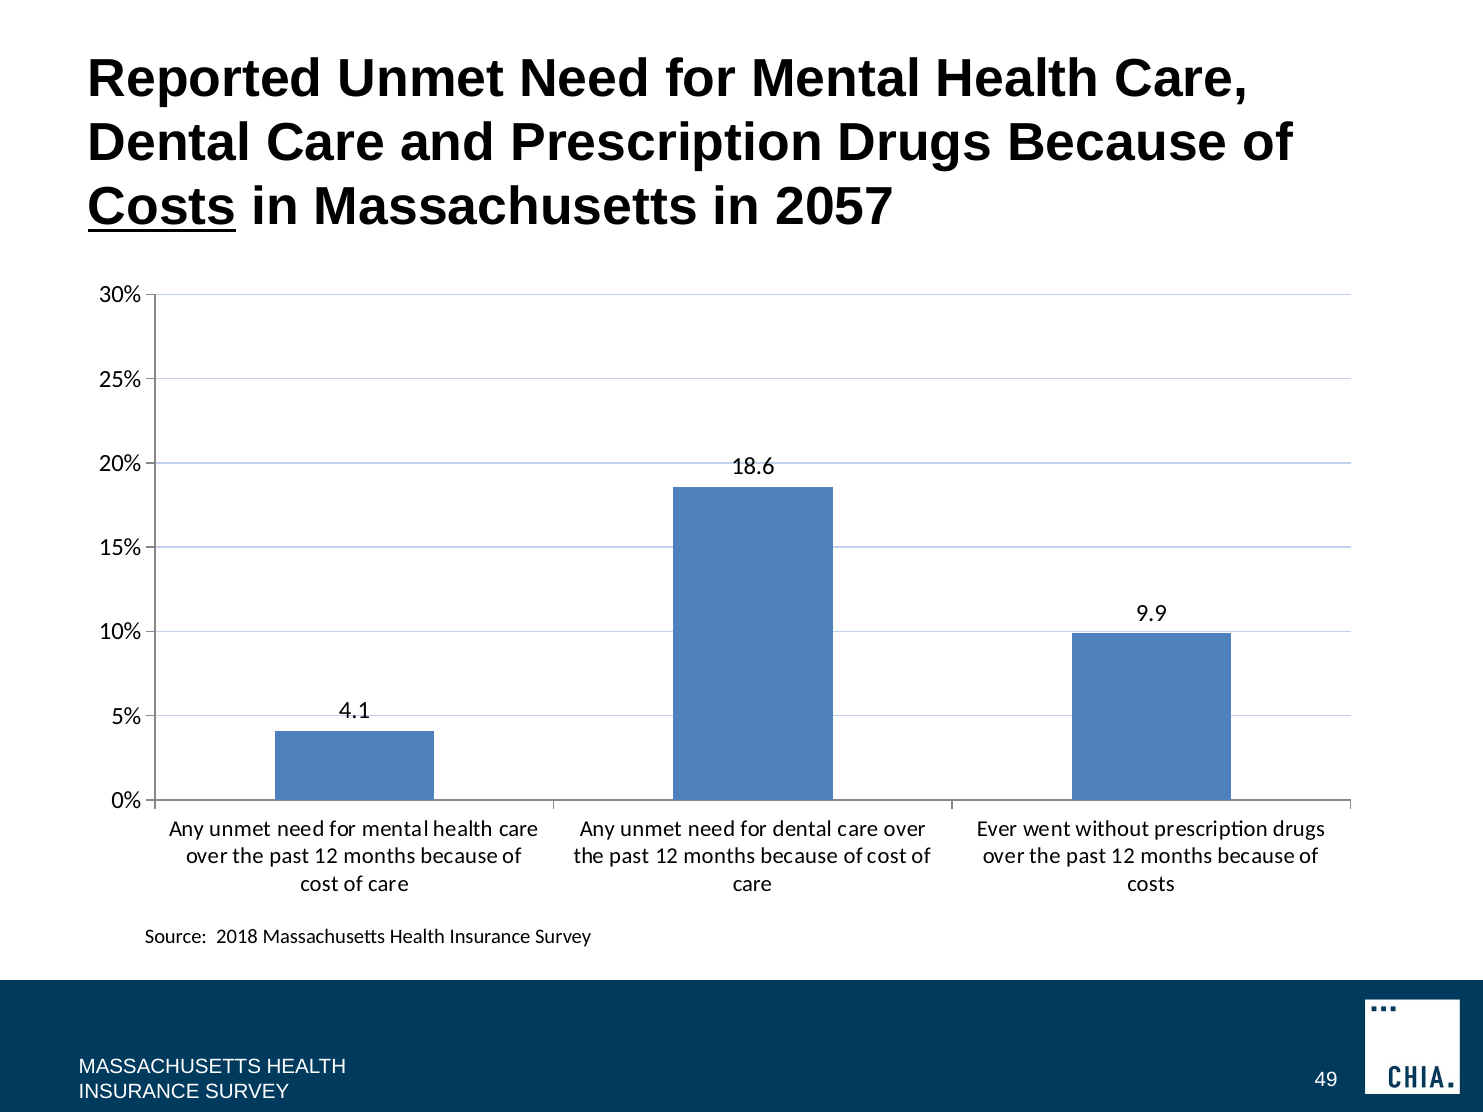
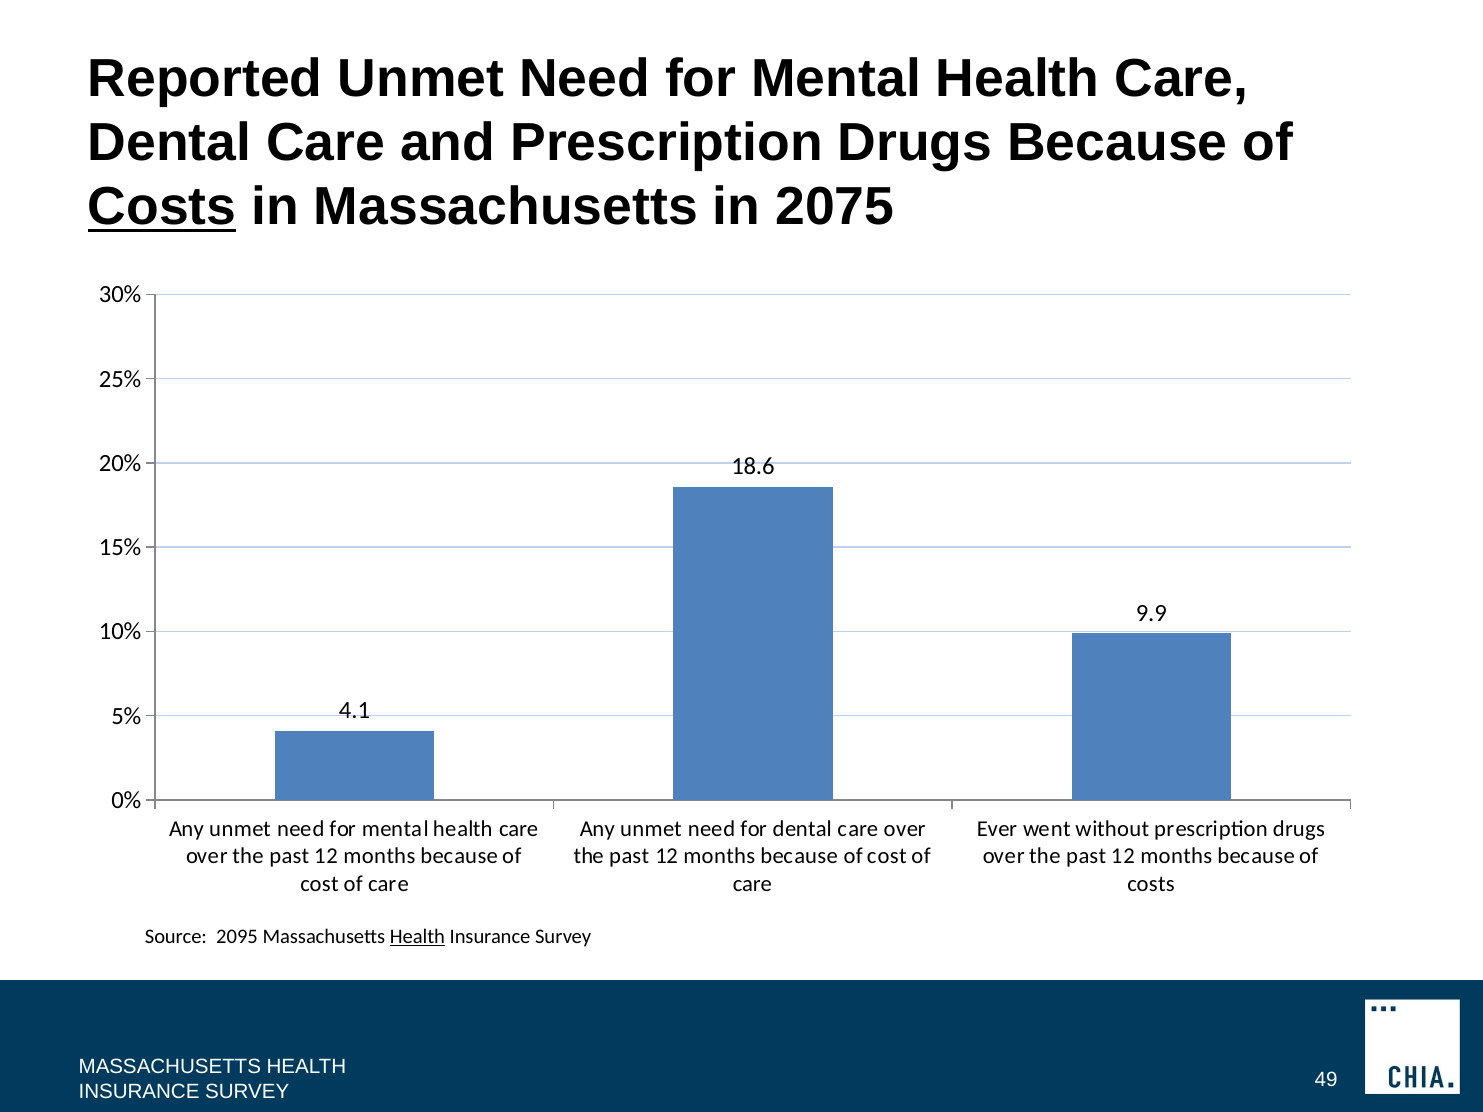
2057: 2057 -> 2075 (835, 207)
2018: 2018 -> 2095 (237, 937)
Health underline: none -> present (417, 937)
